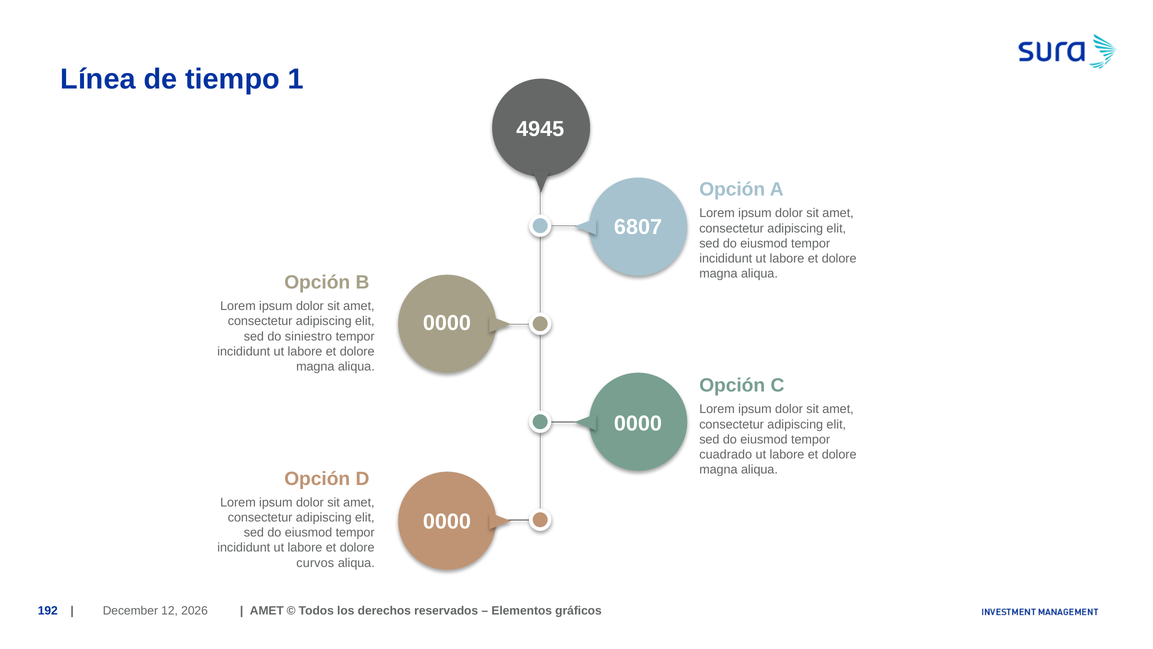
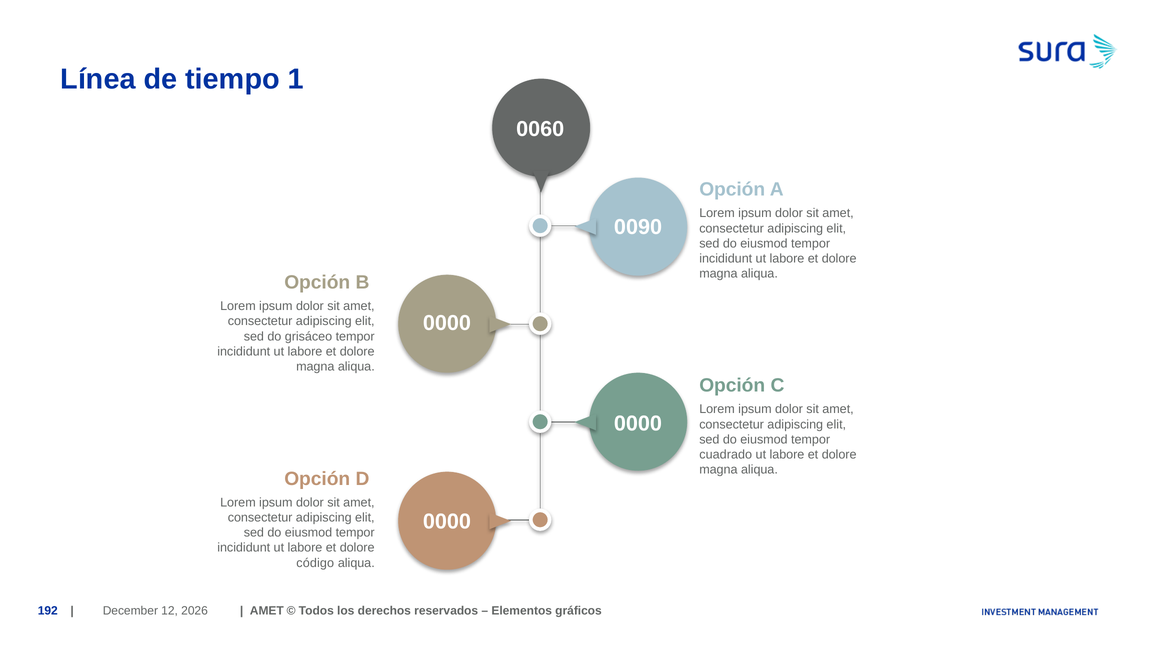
4945: 4945 -> 0060 (540, 129)
6807: 6807 -> 0090 (638, 227)
siniestro: siniestro -> grisáceo (309, 336)
curvos: curvos -> código (315, 563)
